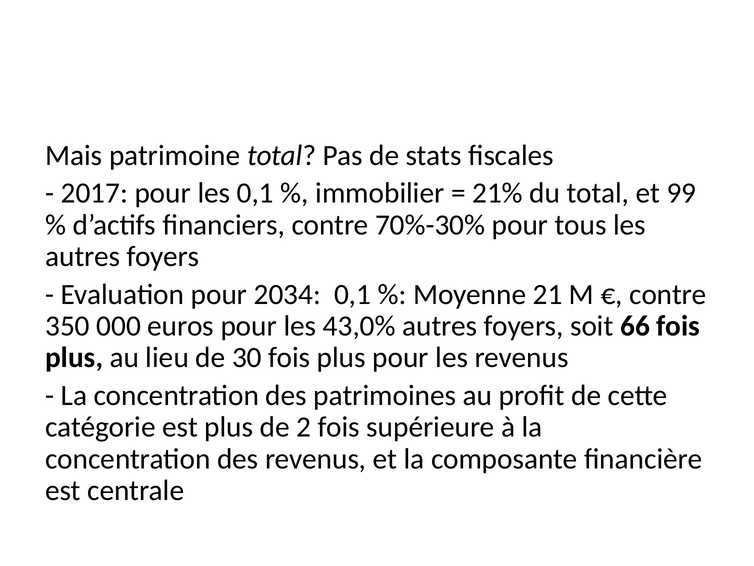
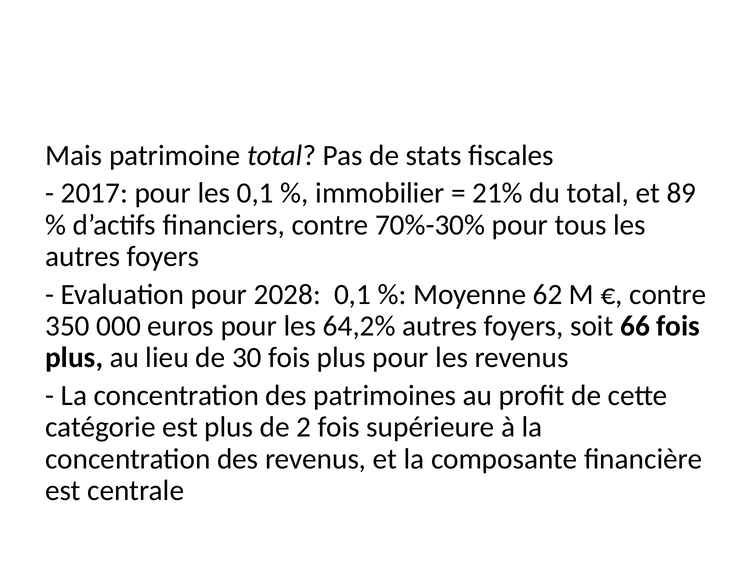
99: 99 -> 89 (681, 193)
2034: 2034 -> 2028 (287, 294)
21: 21 -> 62 (548, 294)
43,0%: 43,0% -> 64,2% (359, 326)
